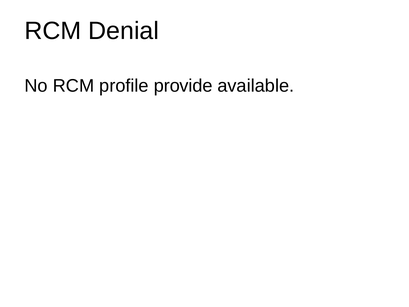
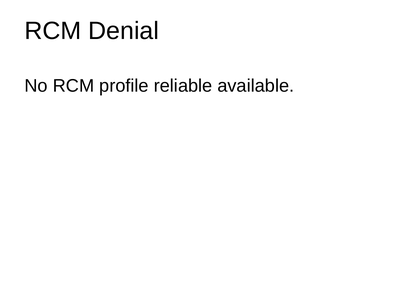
provide: provide -> reliable (183, 86)
